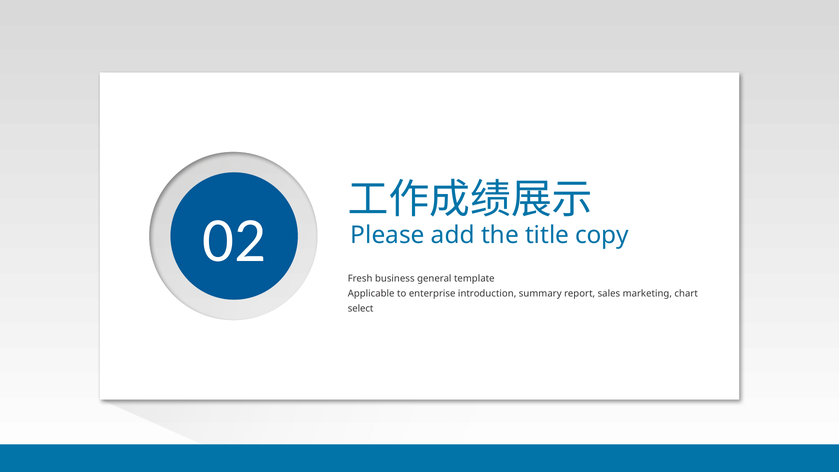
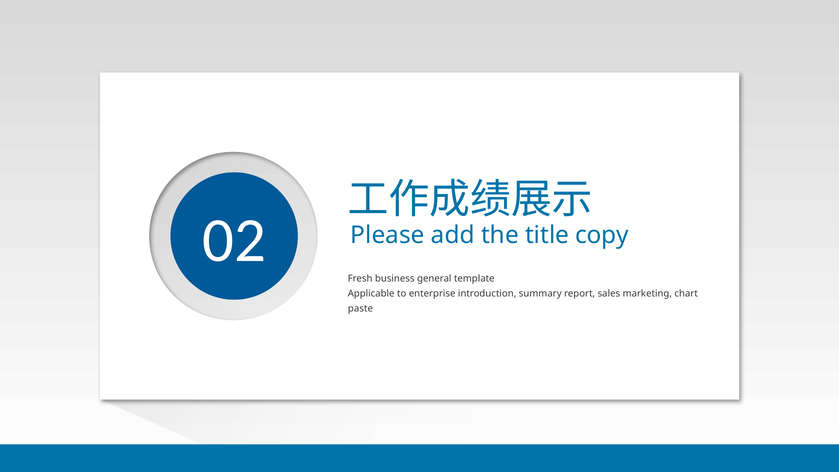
select: select -> paste (361, 308)
